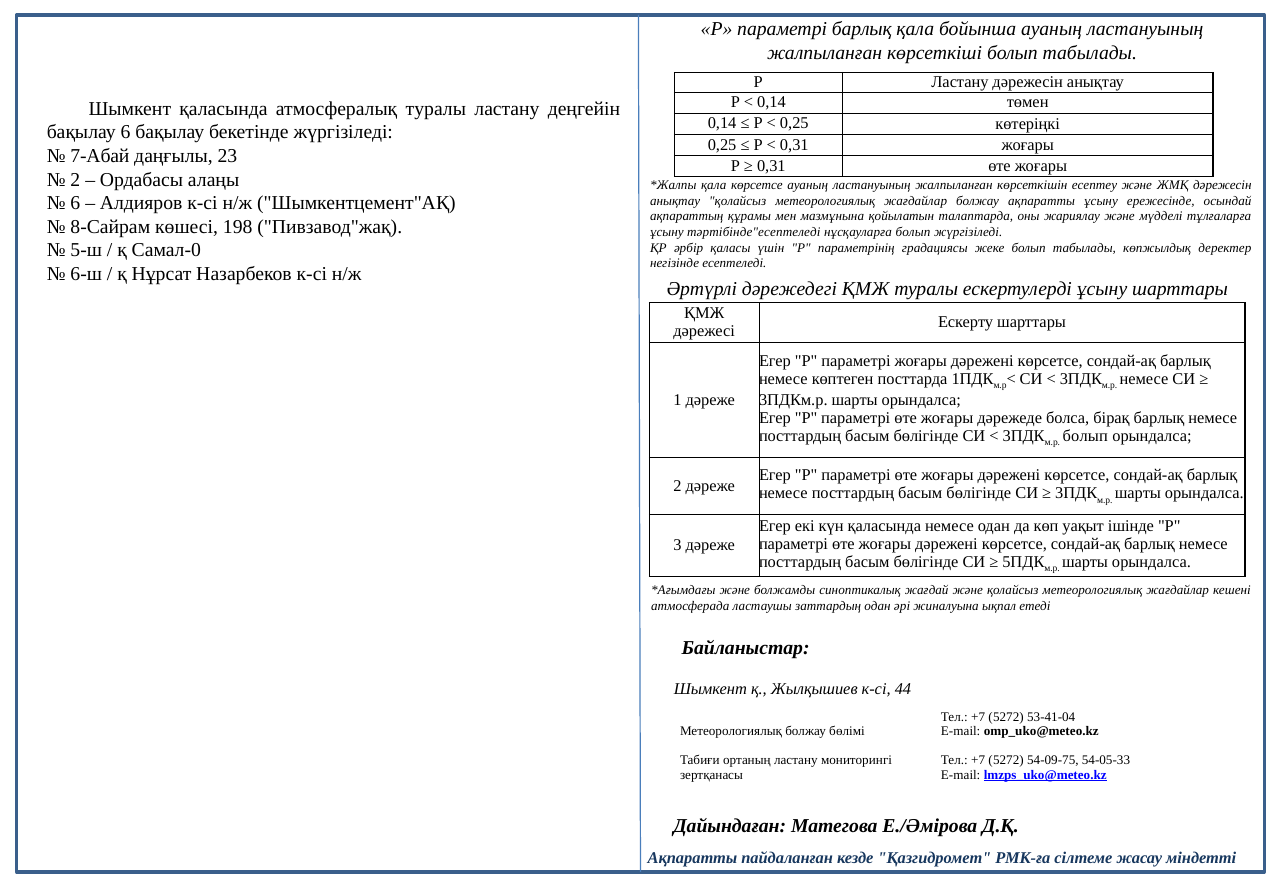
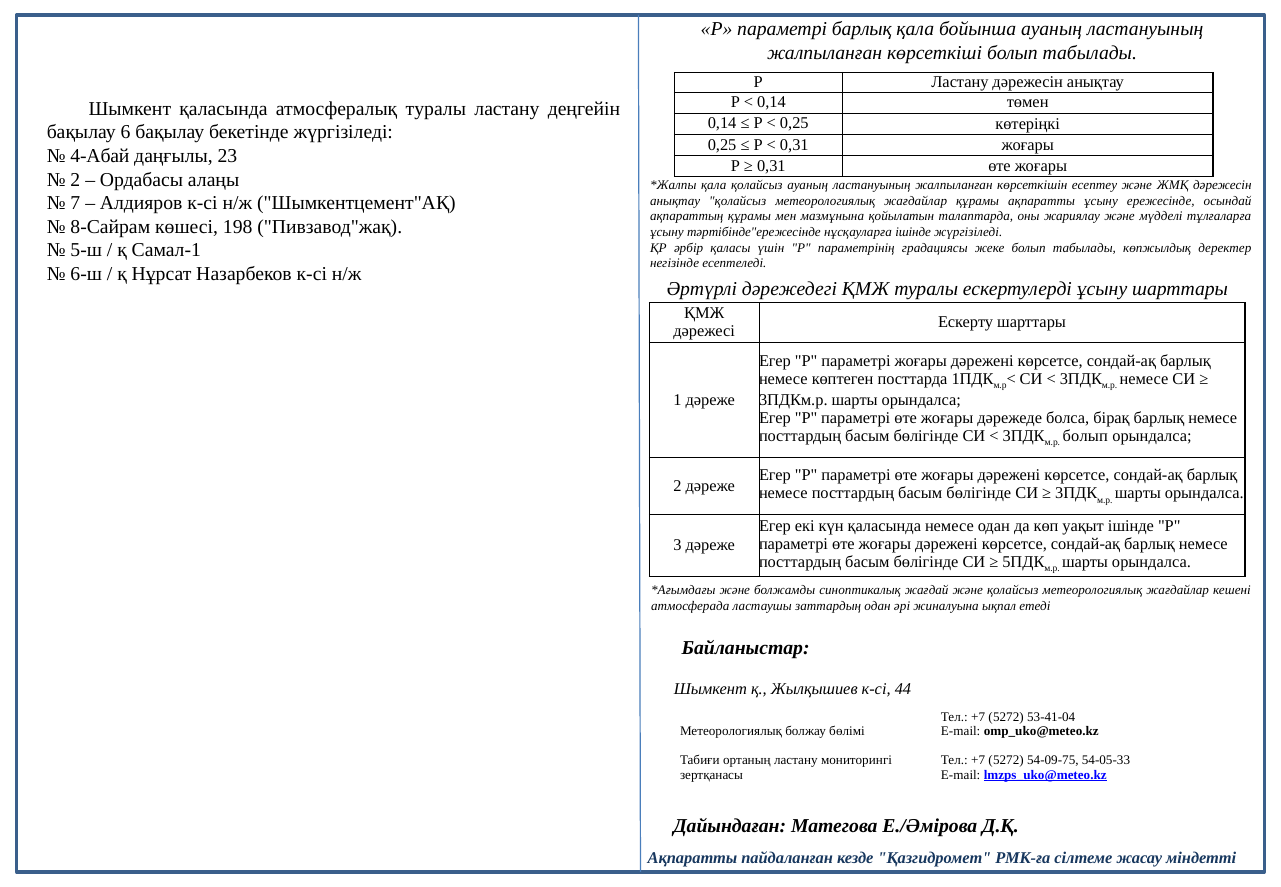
7-Абай: 7-Абай -> 4-Абай (100, 156)
қала көрсетсе: көрсетсе -> қолайсыз (757, 185)
6: 6 -> 7 (75, 203)
жағдайлар болжау: болжау -> құрамы (978, 201)
тәртібінде"есептеледі: тәртібінде"есептеледі -> тәртібінде"ережесінде (754, 232)
нұсқауларға болып: болып -> ішінде (913, 232)
Самал-0: Самал-0 -> Самал-1 (166, 250)
